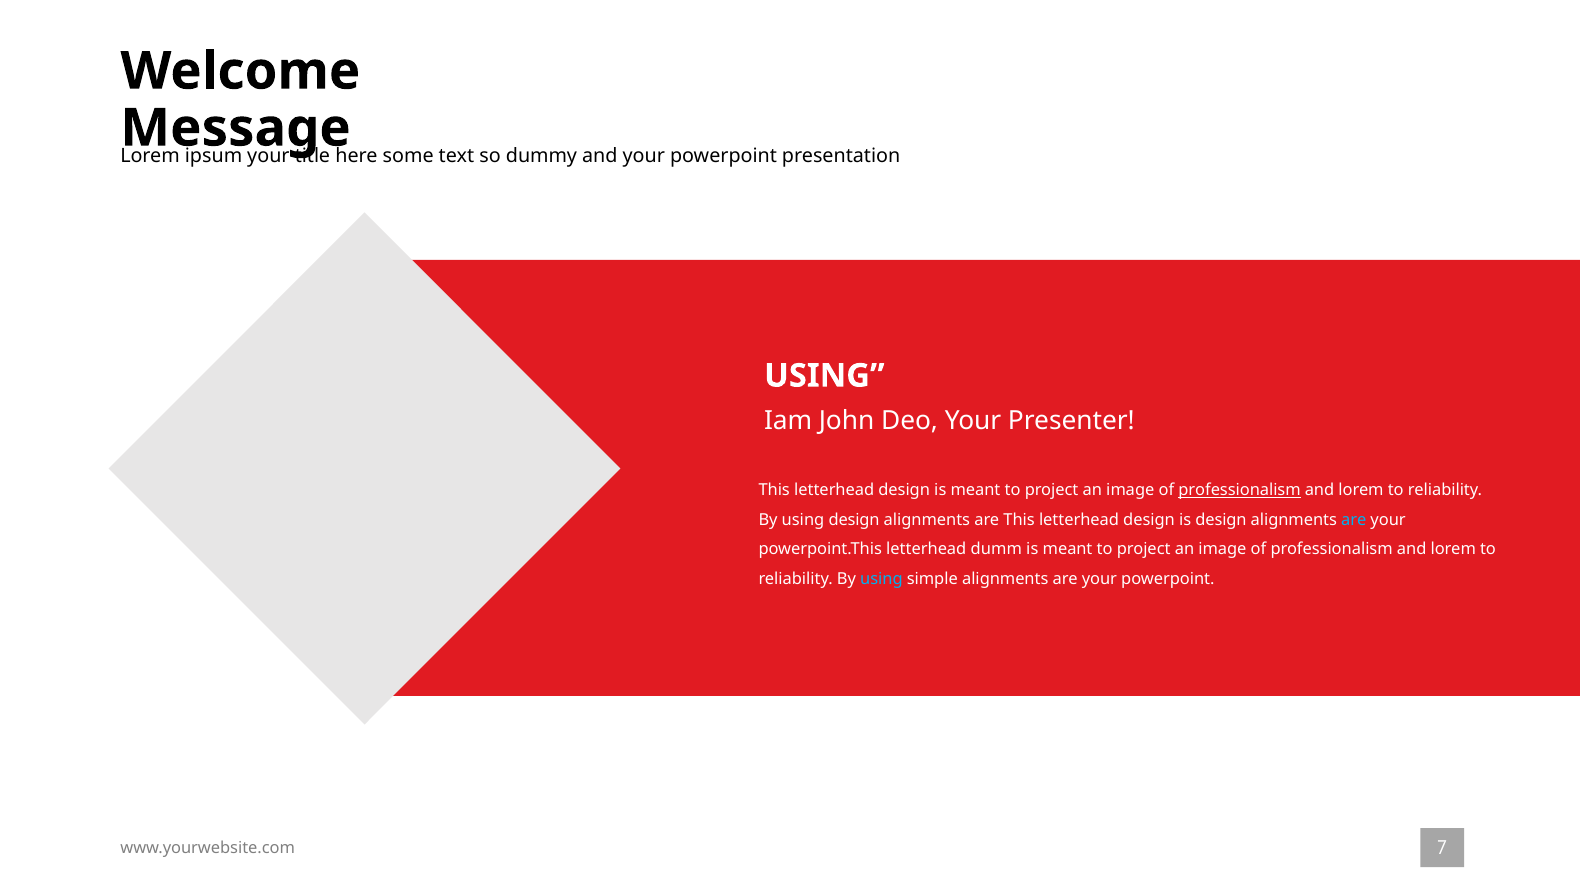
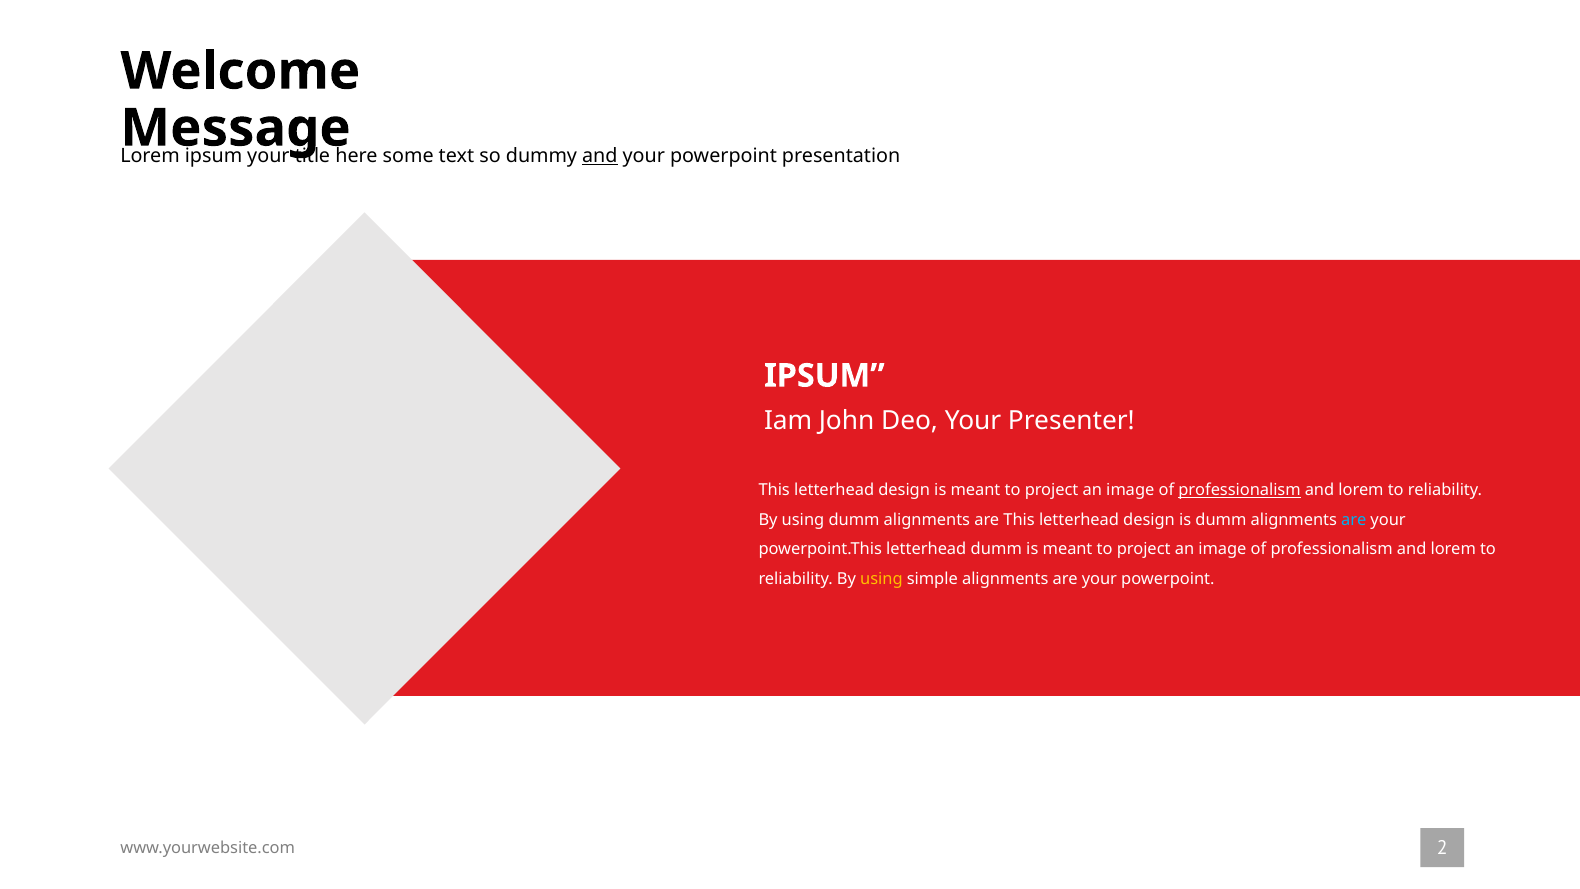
and underline: none -> present (600, 156)
USING: USING -> IPSUM (824, 376)
using design: design -> dumm (854, 520)
is design: design -> dumm (1221, 520)
using colour: light blue -> yellow (881, 579)
7: 7 -> 2 (1442, 848)
